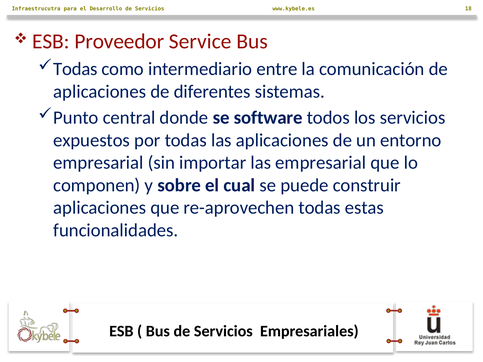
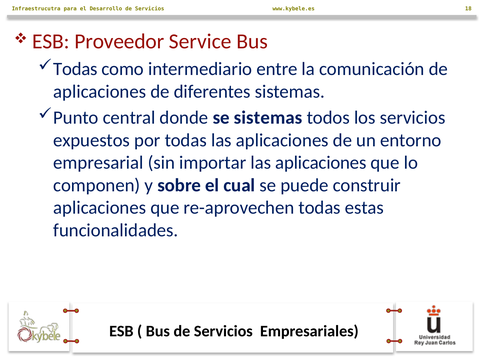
se software: software -> sistemas (268, 118)
importar las empresarial: empresarial -> aplicaciones (321, 163)
